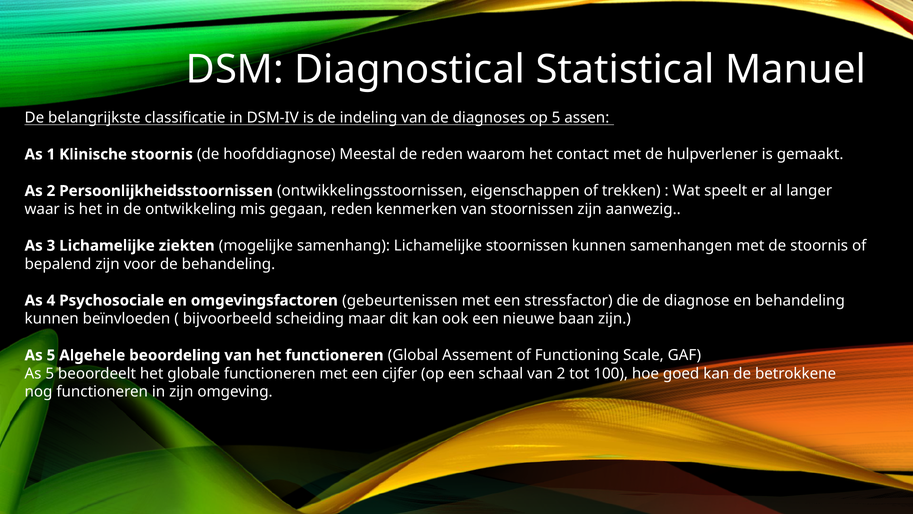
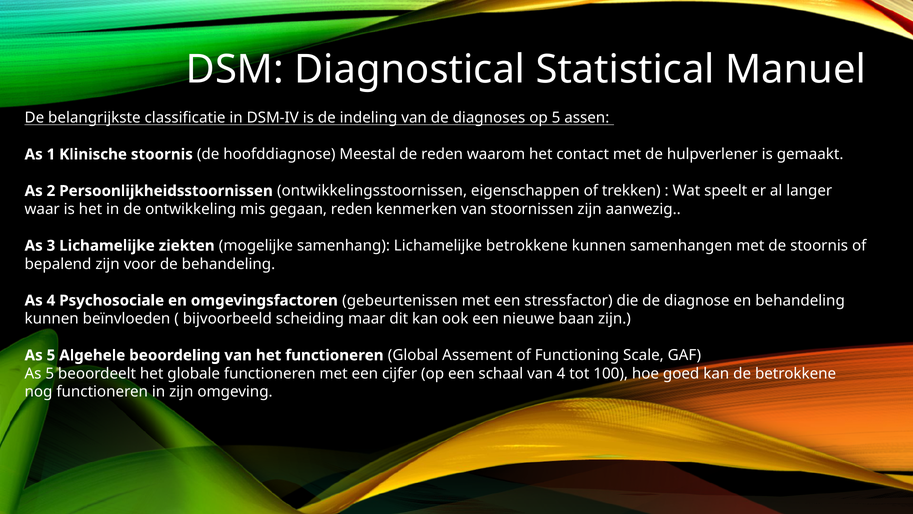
Lichamelijke stoornissen: stoornissen -> betrokkene (527, 246)
van 2: 2 -> 4 (561, 373)
